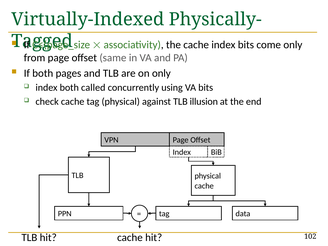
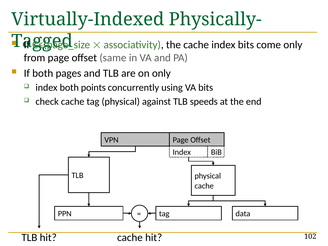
called: called -> points (93, 88)
illusion: illusion -> speeds (204, 102)
